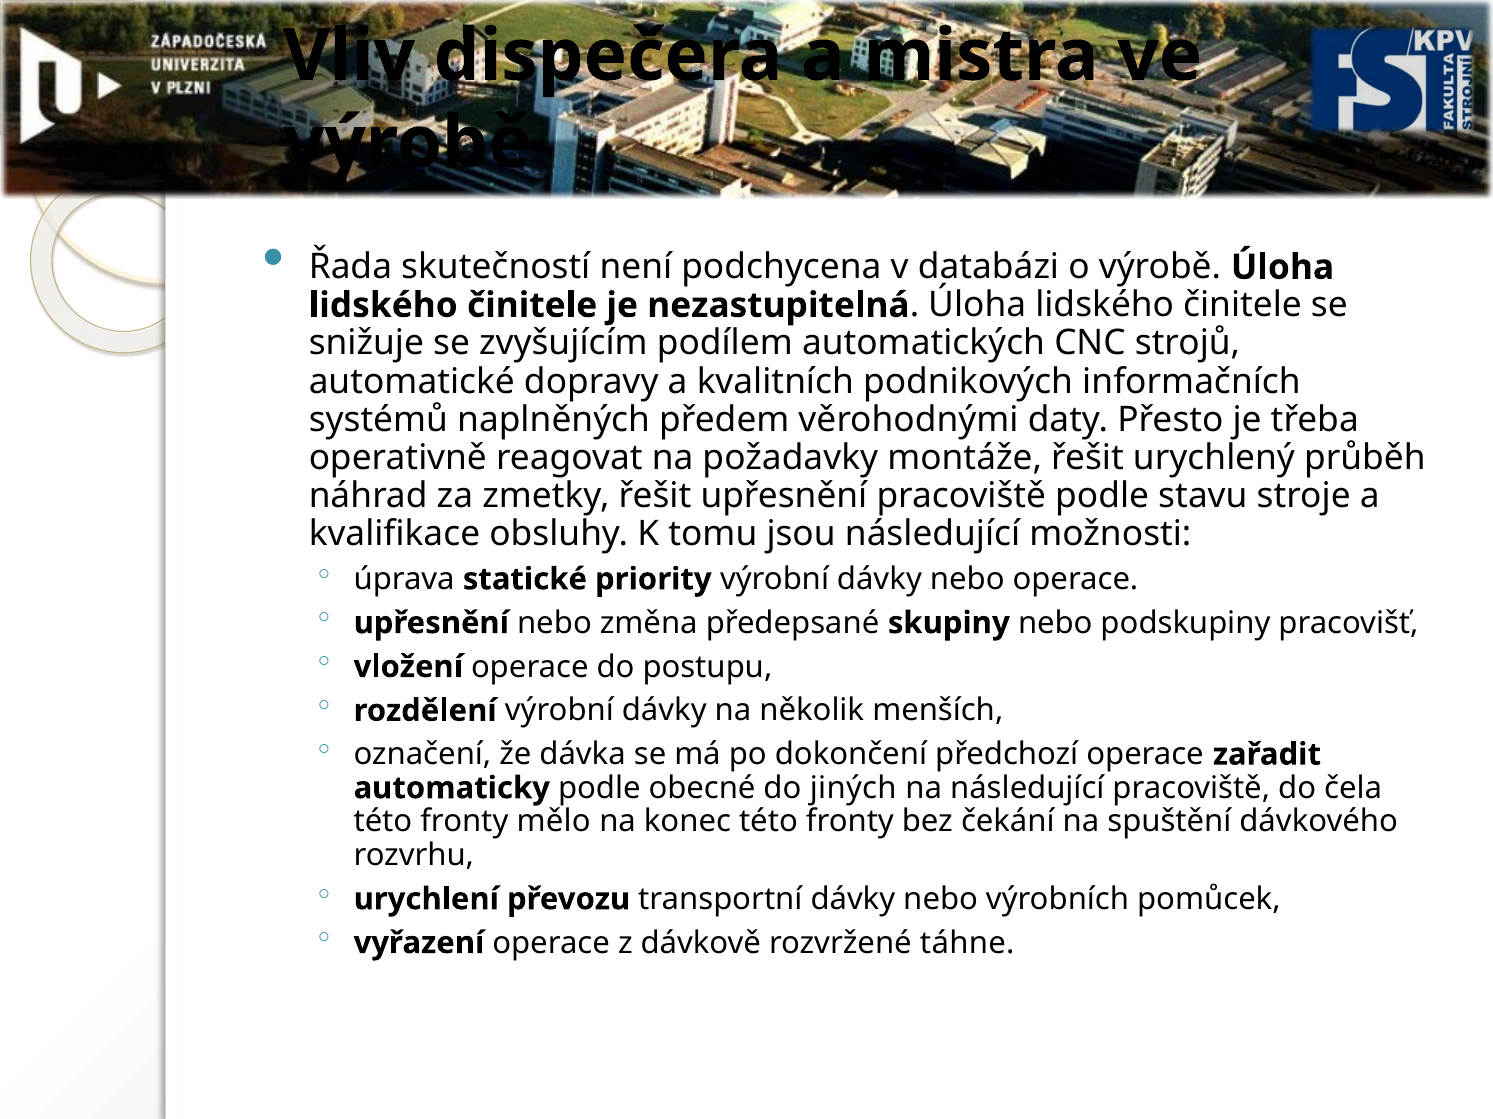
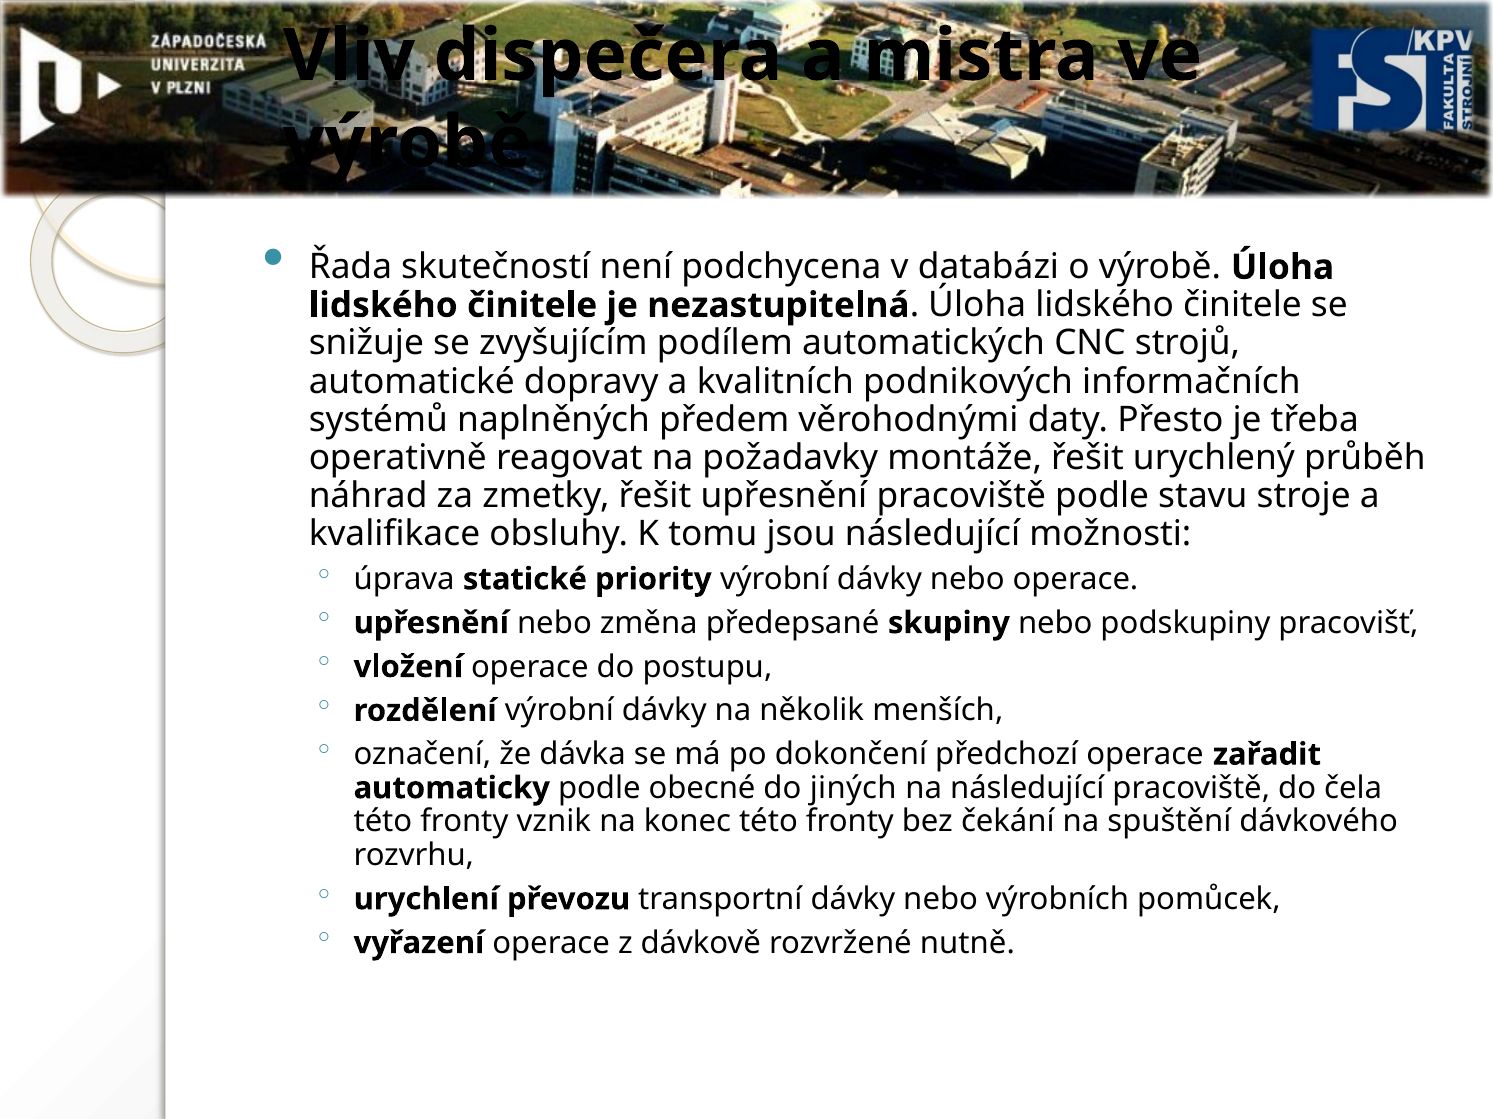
mělo: mělo -> vznik (554, 822)
táhne: táhne -> nutně (967, 943)
